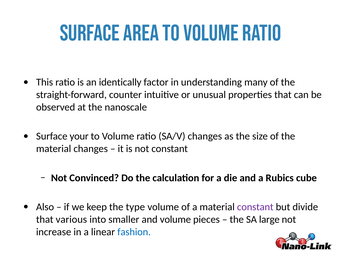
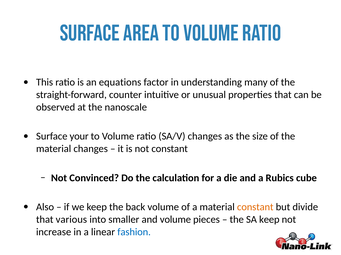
identically: identically -> equations (120, 83)
type: type -> back (135, 208)
constant colour: purple -> orange (255, 208)
SA large: large -> keep (269, 220)
